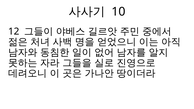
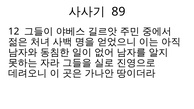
10: 10 -> 89 (118, 12)
